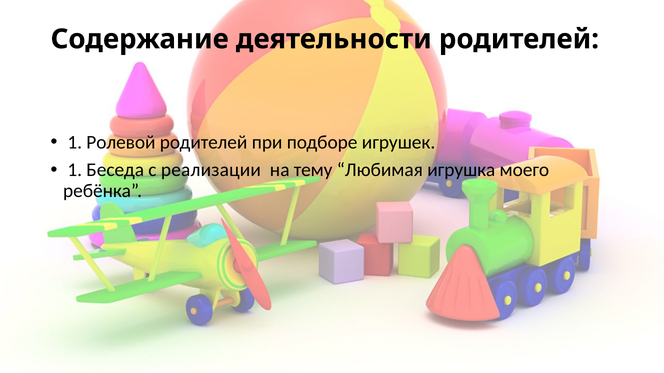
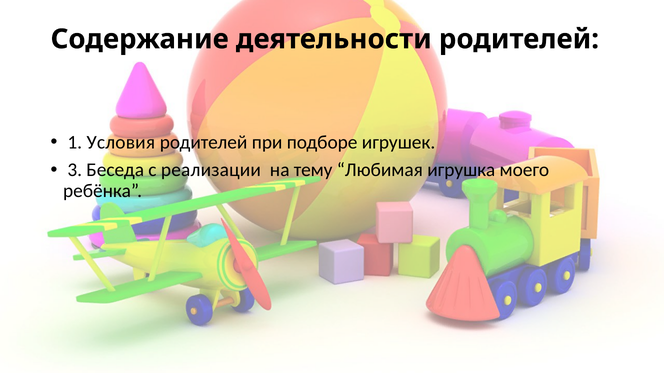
Ролевой: Ролевой -> Условия (121, 142)
1: 1 -> 3 (75, 170)
